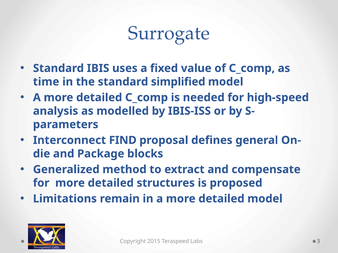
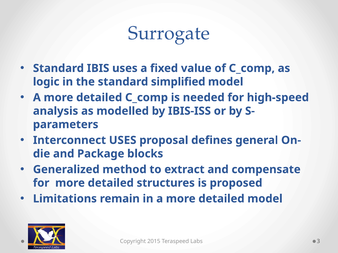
time: time -> logic (46, 82)
Interconnect FIND: FIND -> USES (123, 140)
